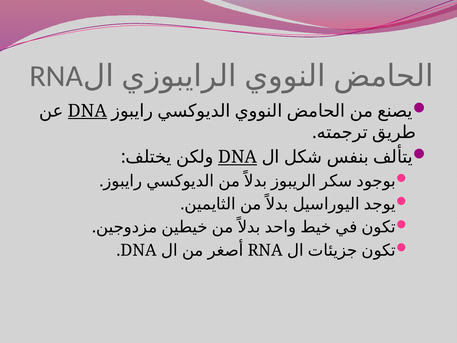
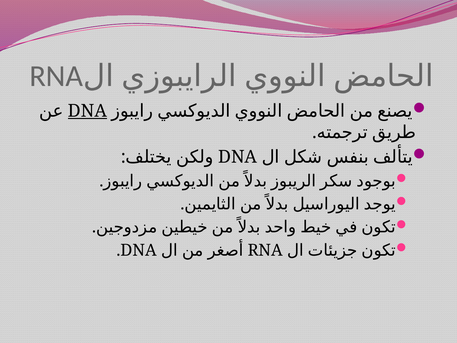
DNA underline: present -> none (238, 157)
